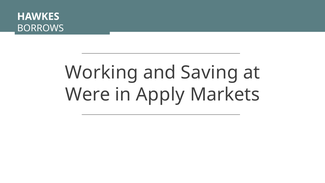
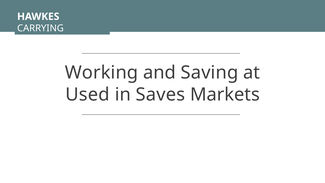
BORROWS: BORROWS -> CARRYING (40, 28)
Were: Were -> Used (88, 94)
Apply: Apply -> Saves (160, 94)
